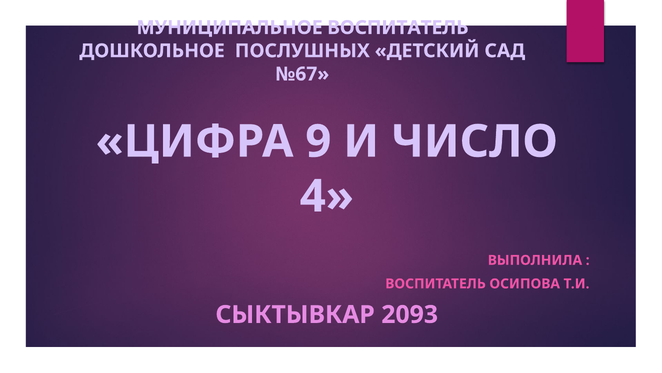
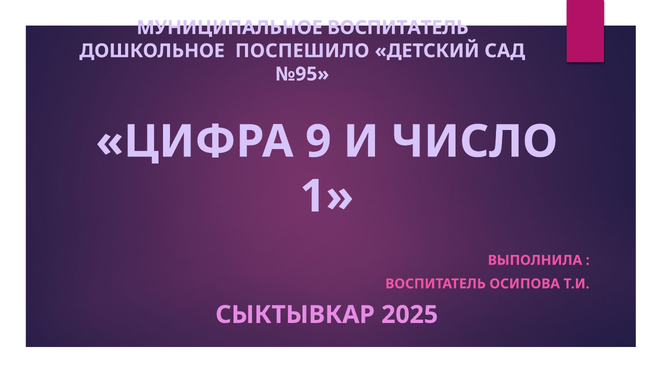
ПОСЛУШНЫХ: ПОСЛУШНЫХ -> ПОСПЕШИЛО (302, 51)
№67: №67 -> №95 (302, 74)
4: 4 -> 1 (327, 196)
2093: 2093 -> 2025 (410, 314)
